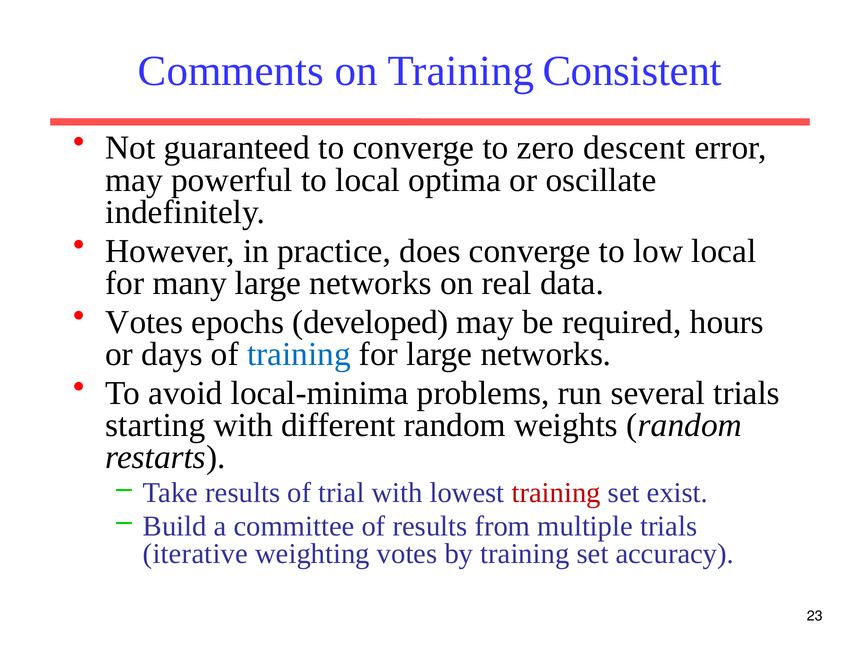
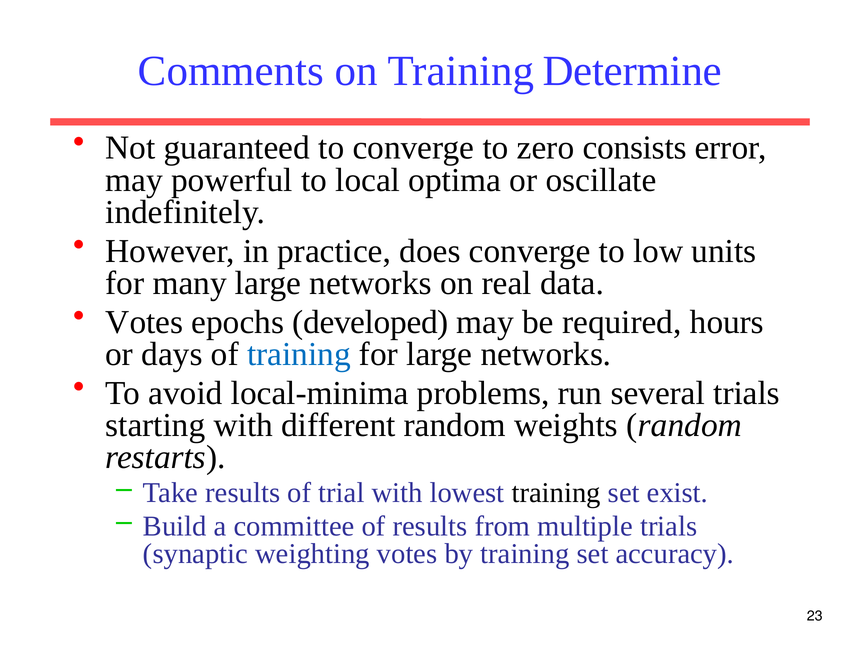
Consistent: Consistent -> Determine (632, 71)
descent: descent -> consists (635, 148)
low local: local -> units (724, 251)
training colour: red -> black (556, 493)
iterative: iterative -> synaptic (195, 554)
